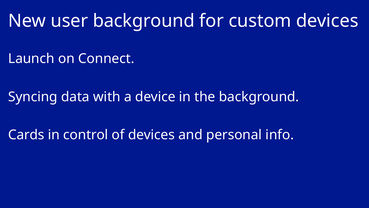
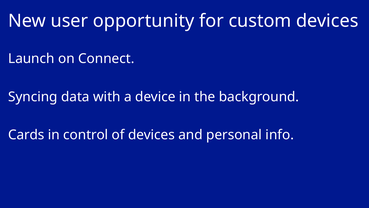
user background: background -> opportunity (144, 21)
